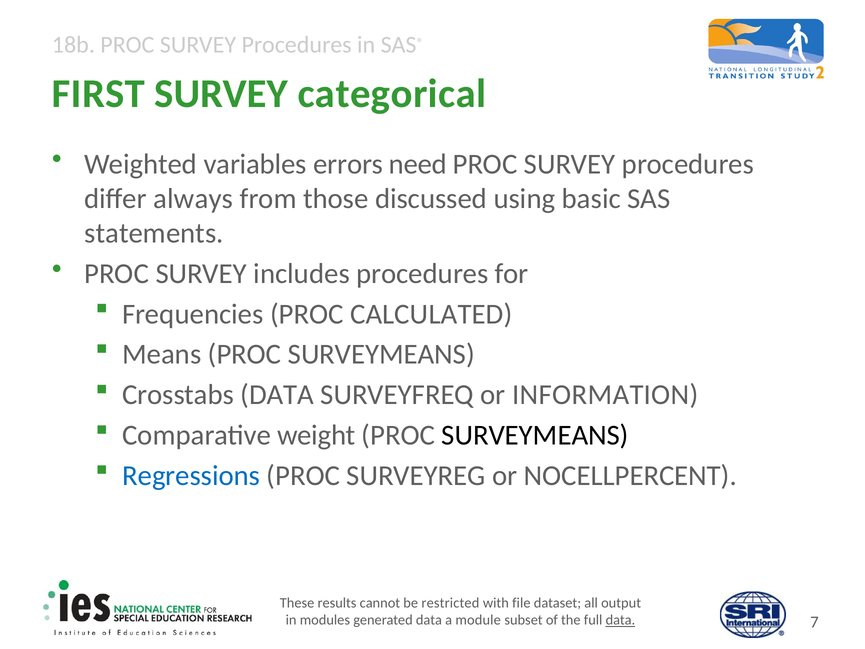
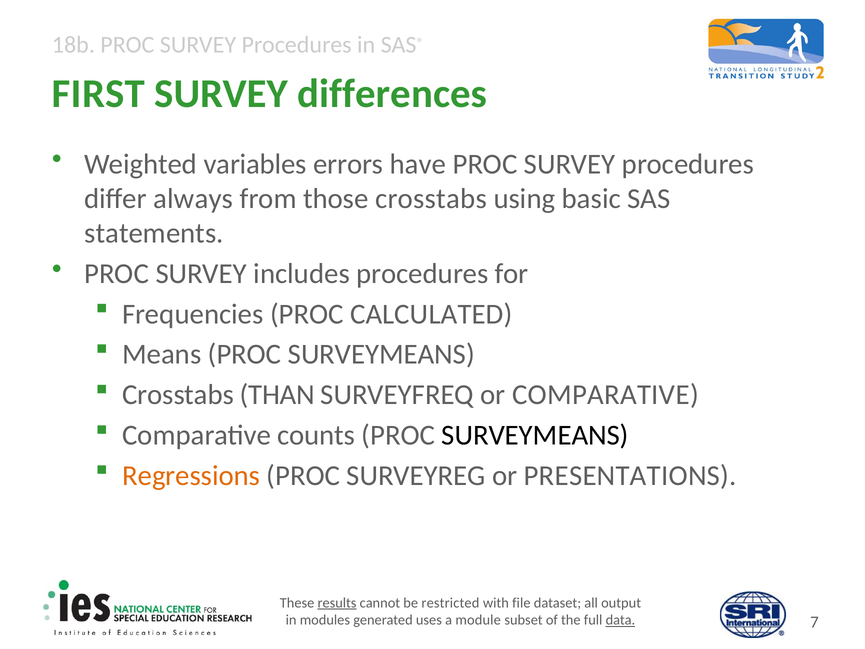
categorical: categorical -> differences (392, 94)
need: need -> have (418, 164)
those discussed: discussed -> crosstabs (431, 199)
Crosstabs DATA: DATA -> THAN (277, 395)
or INFORMATION: INFORMATION -> COMPARATIVE (605, 395)
weight: weight -> counts (316, 435)
Regressions colour: blue -> orange (191, 475)
NOCELLPERCENT: NOCELLPERCENT -> PRESENTATIONS (630, 475)
results underline: none -> present (337, 603)
generated data: data -> uses (429, 620)
